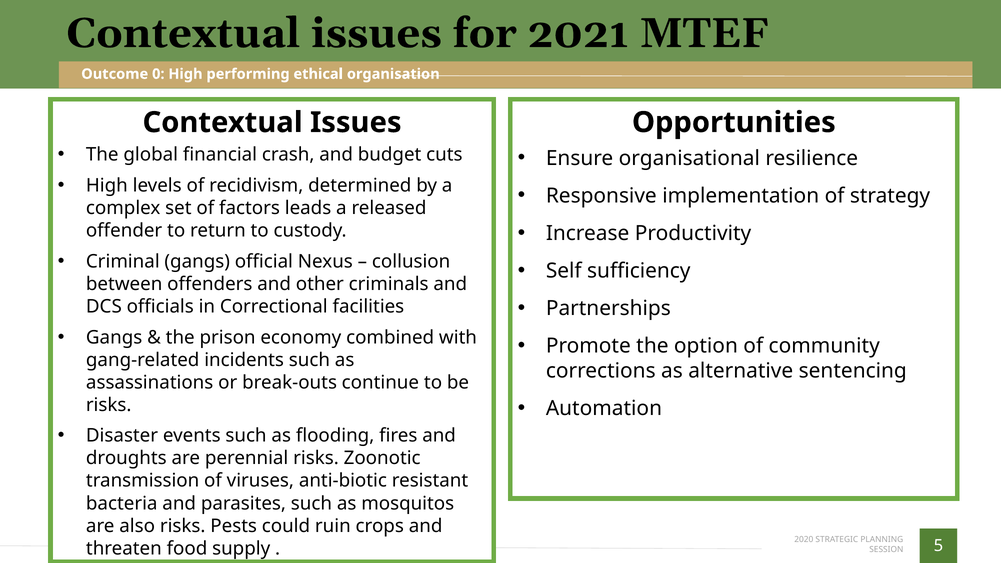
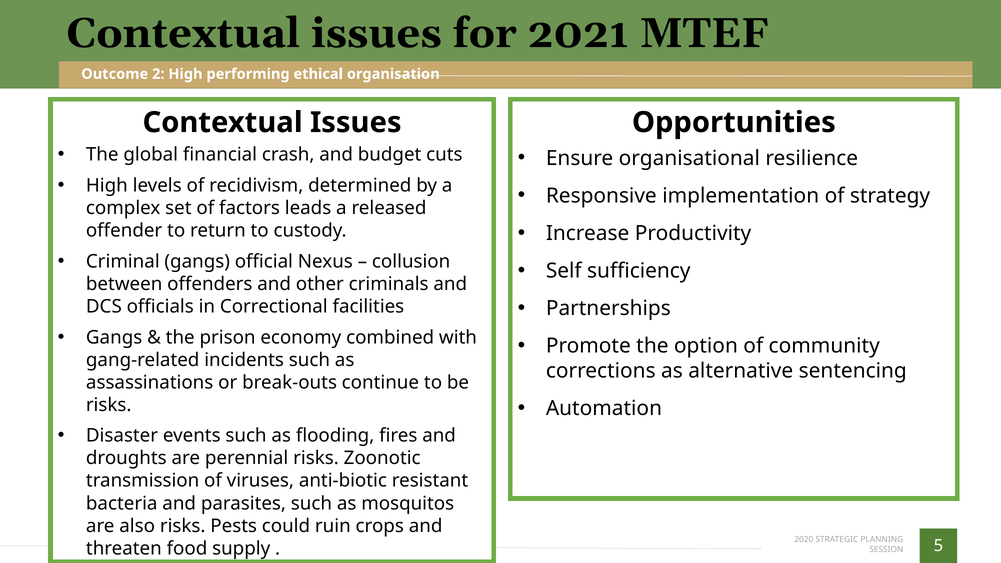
0: 0 -> 2 (158, 74)
